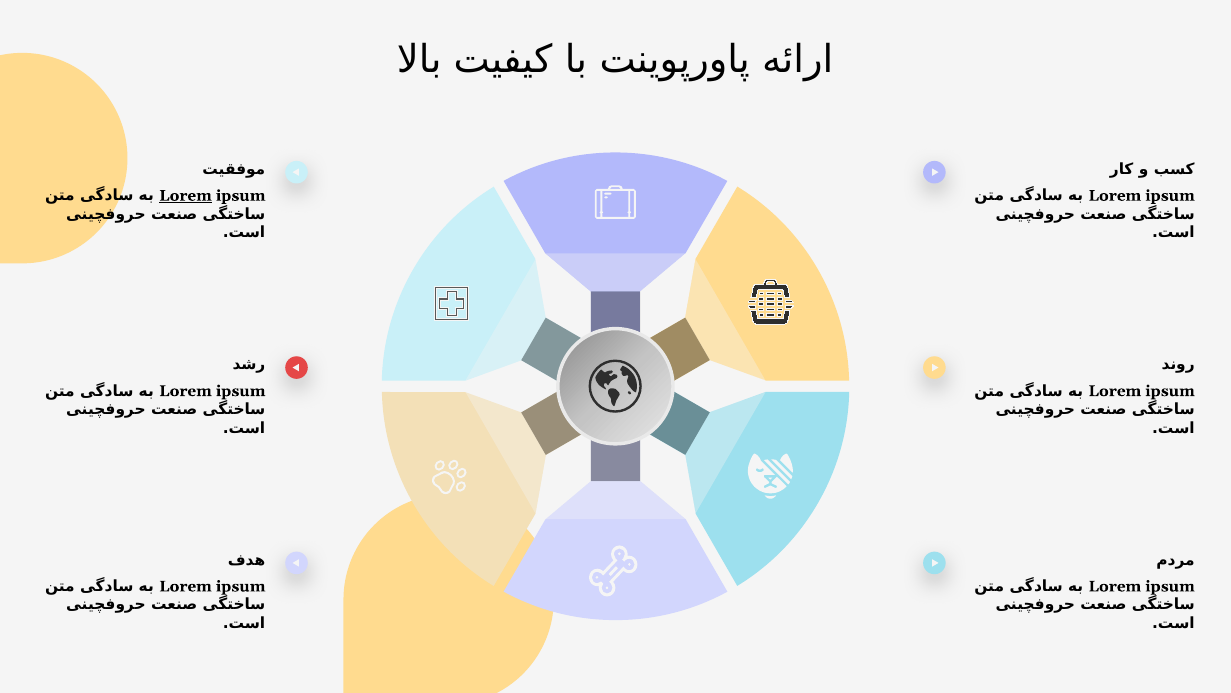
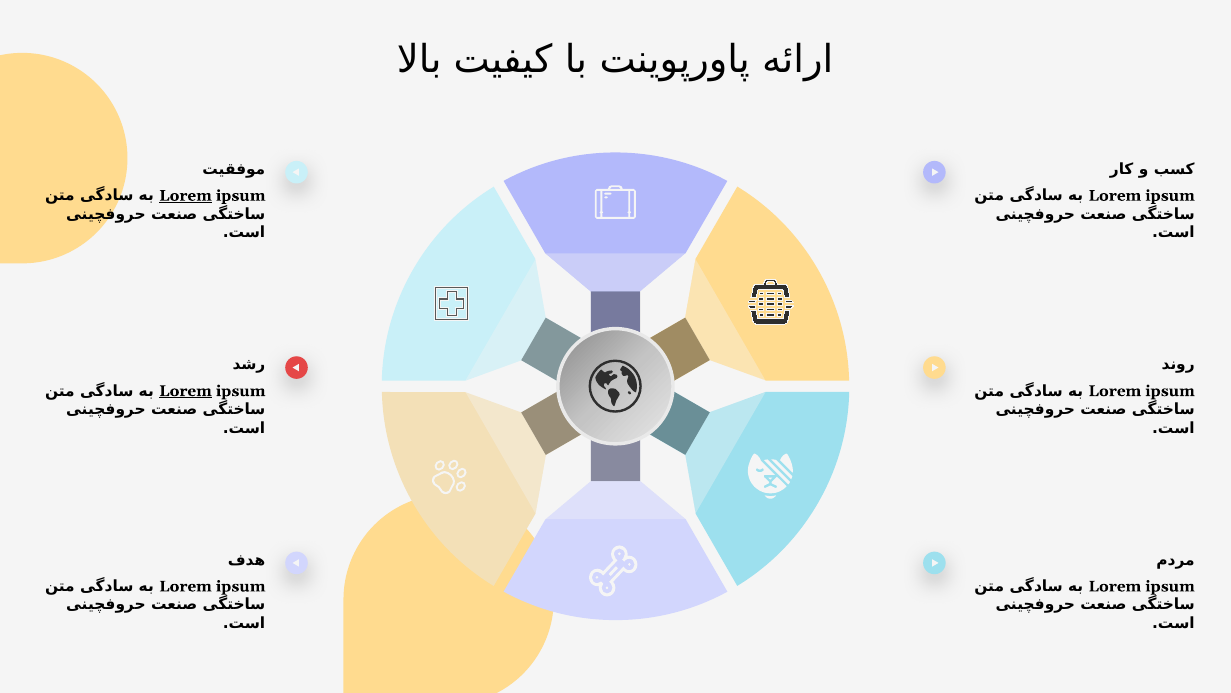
Lorem underline: none -> present (185, 391)
